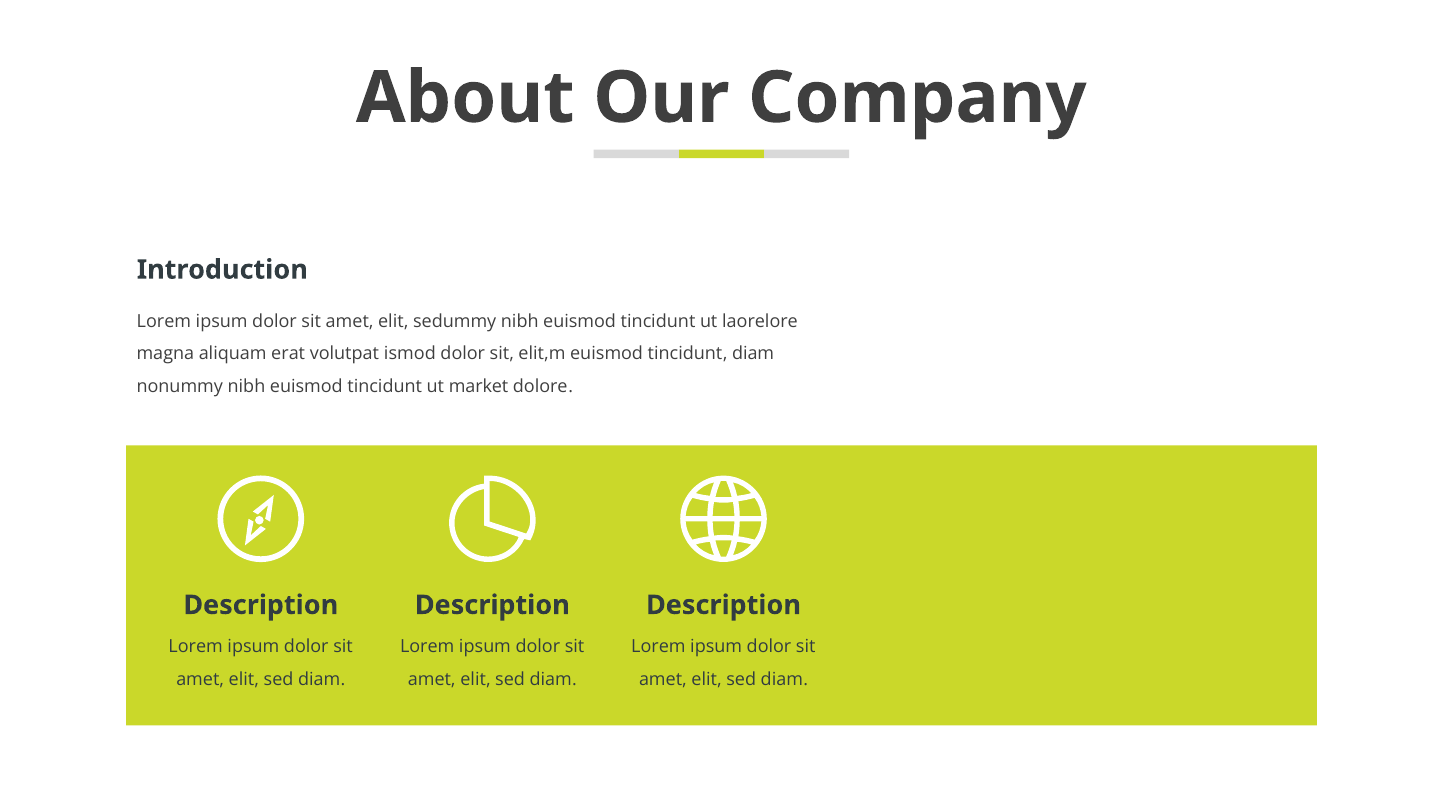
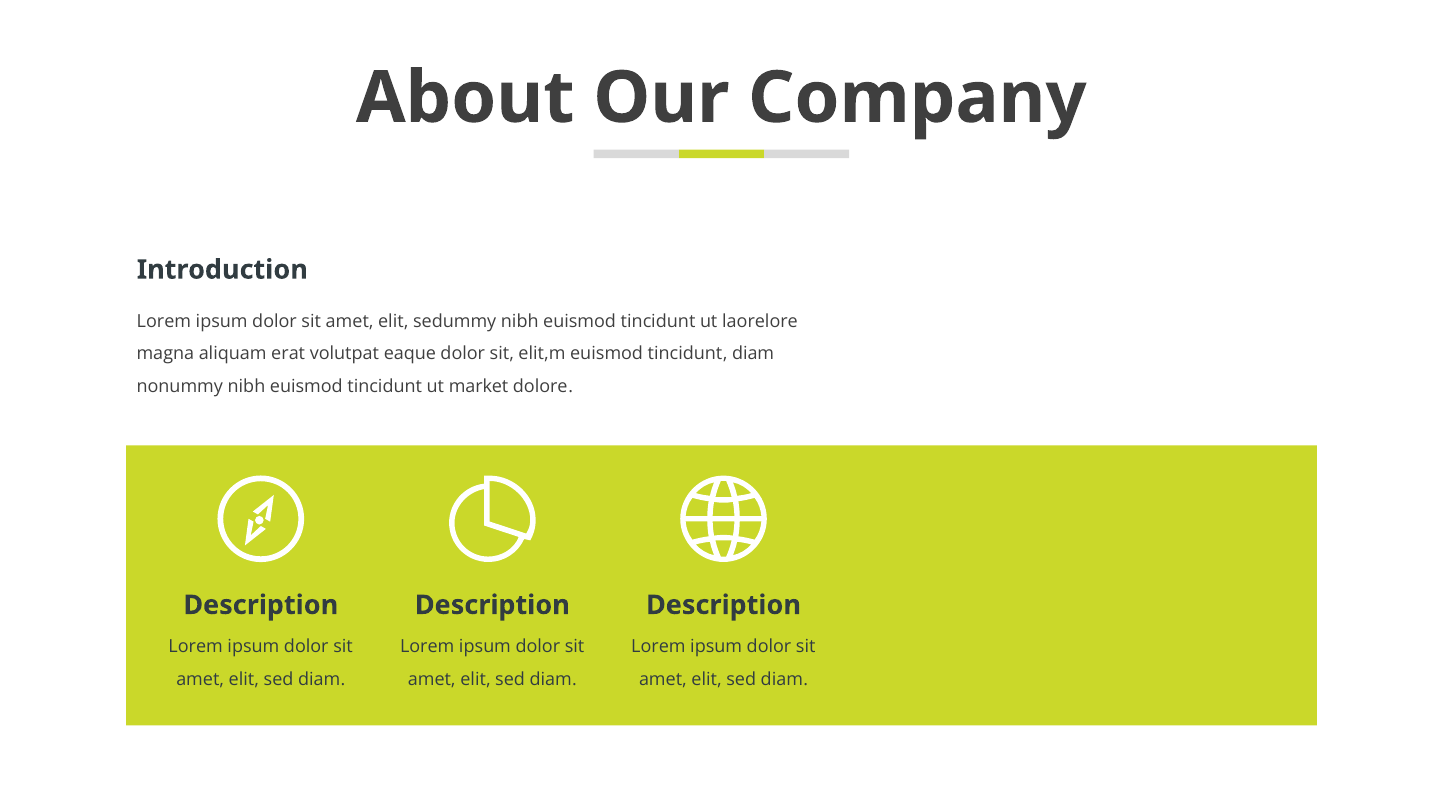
ismod: ismod -> eaque (410, 354)
